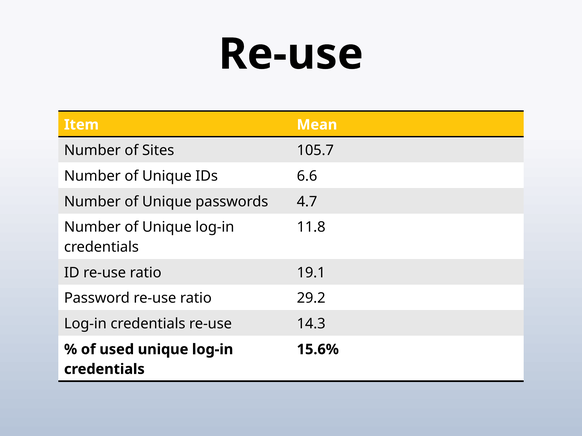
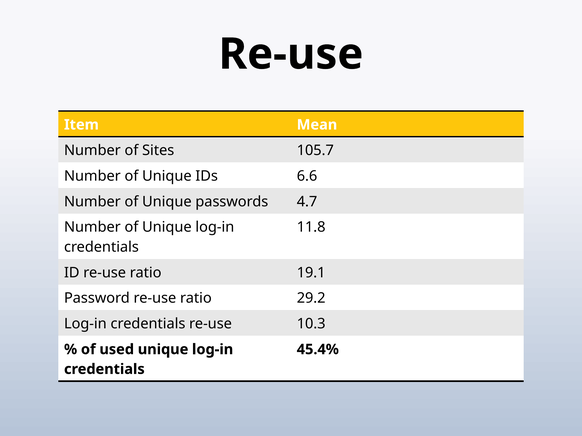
14.3: 14.3 -> 10.3 (311, 324)
15.6%: 15.6% -> 45.4% (318, 350)
